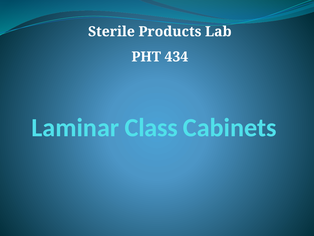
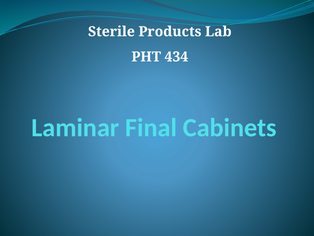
Class: Class -> Final (151, 127)
